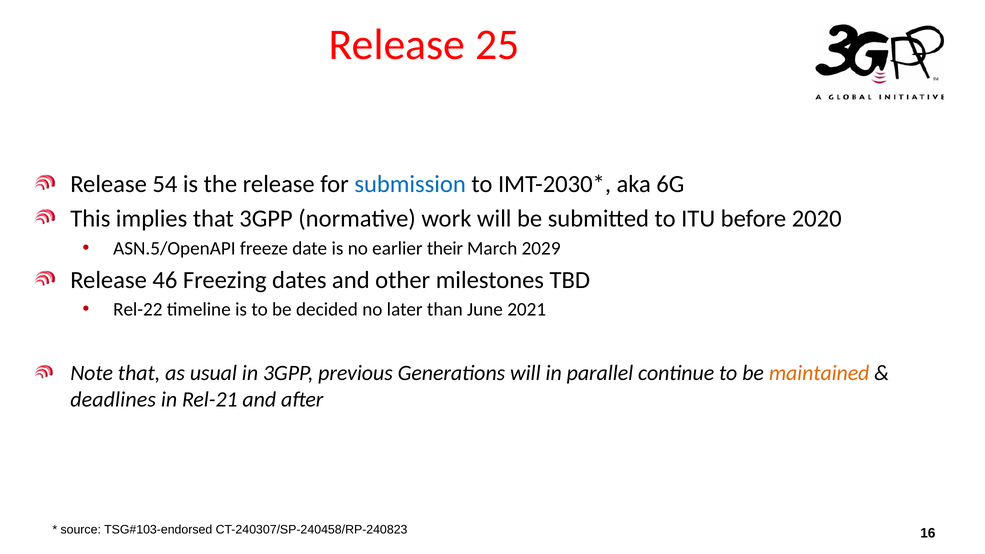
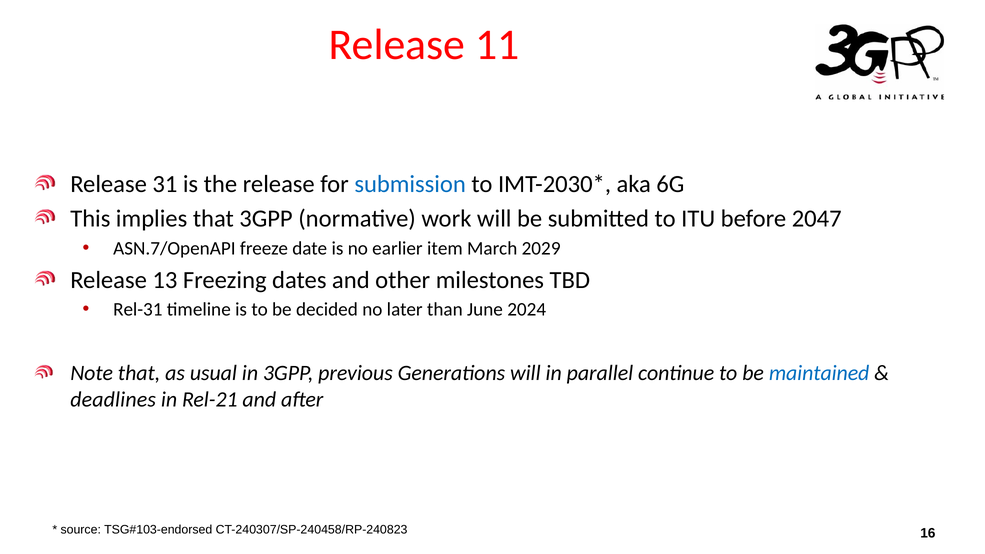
25: 25 -> 11 (497, 45)
54: 54 -> 31 (165, 184)
2020: 2020 -> 2047 (817, 219)
ASN.5/OpenAPI: ASN.5/OpenAPI -> ASN.7/OpenAPI (174, 248)
their: their -> item (445, 248)
46: 46 -> 13 (165, 280)
Rel-22: Rel-22 -> Rel-31 (138, 310)
2021: 2021 -> 2024 (527, 310)
maintained colour: orange -> blue (819, 373)
